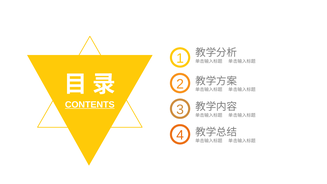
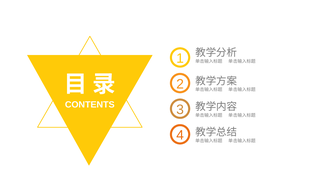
CONTENTS underline: present -> none (90, 105)
